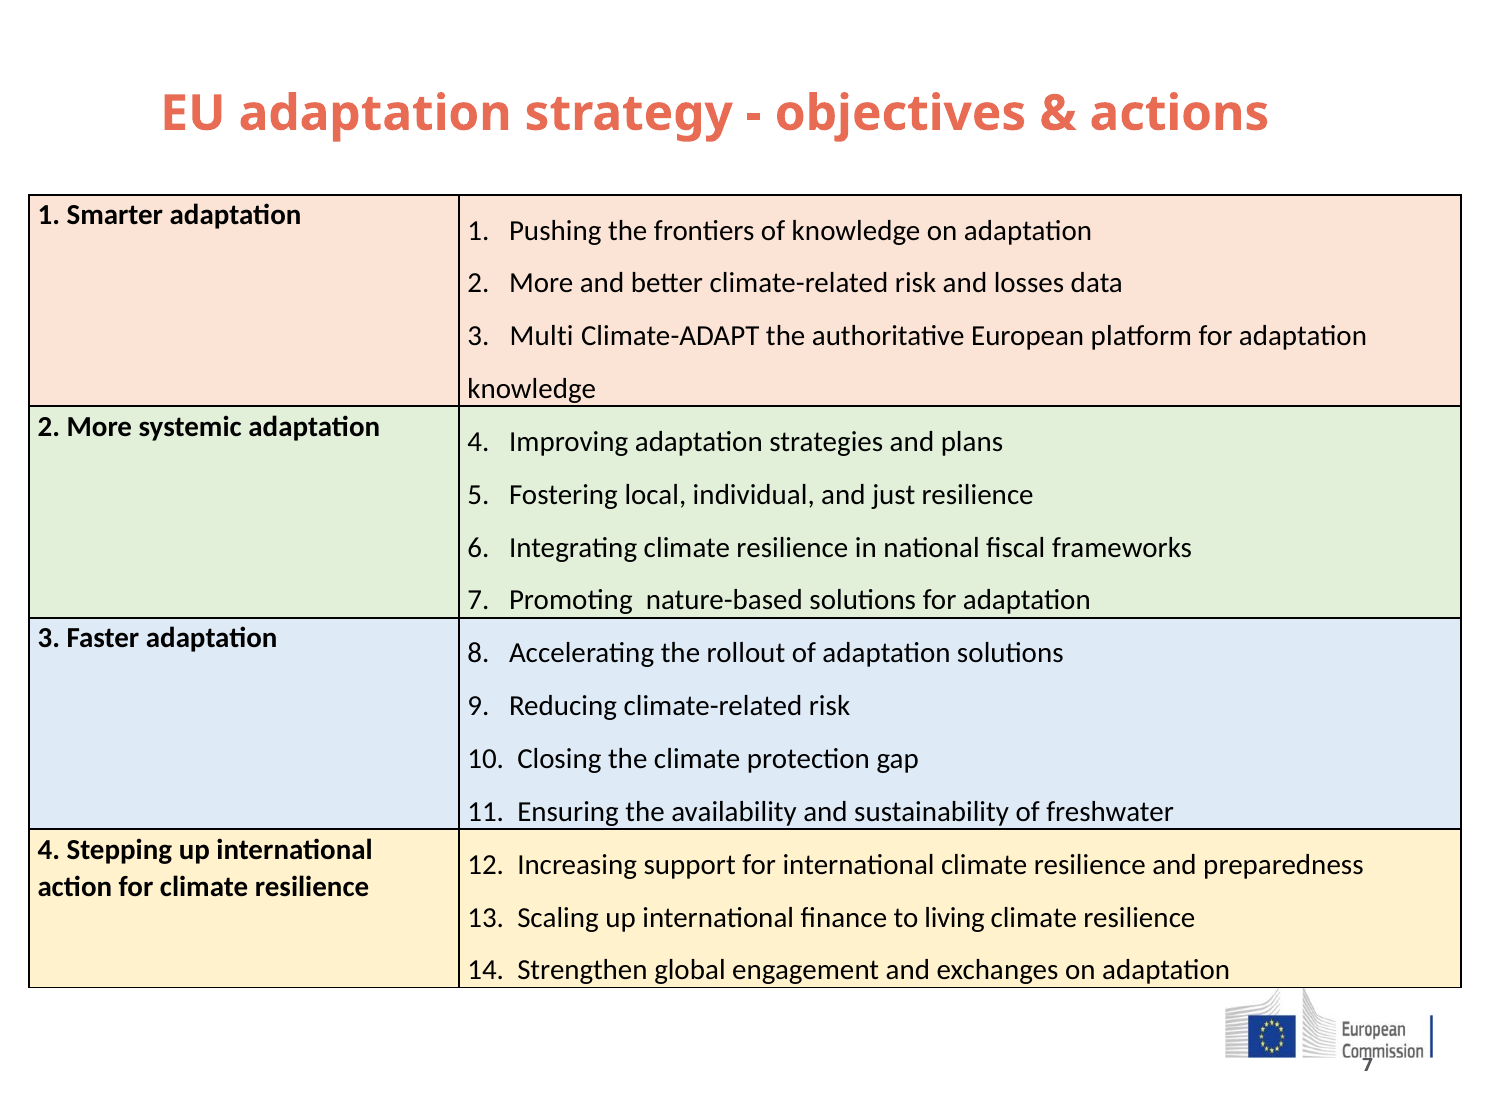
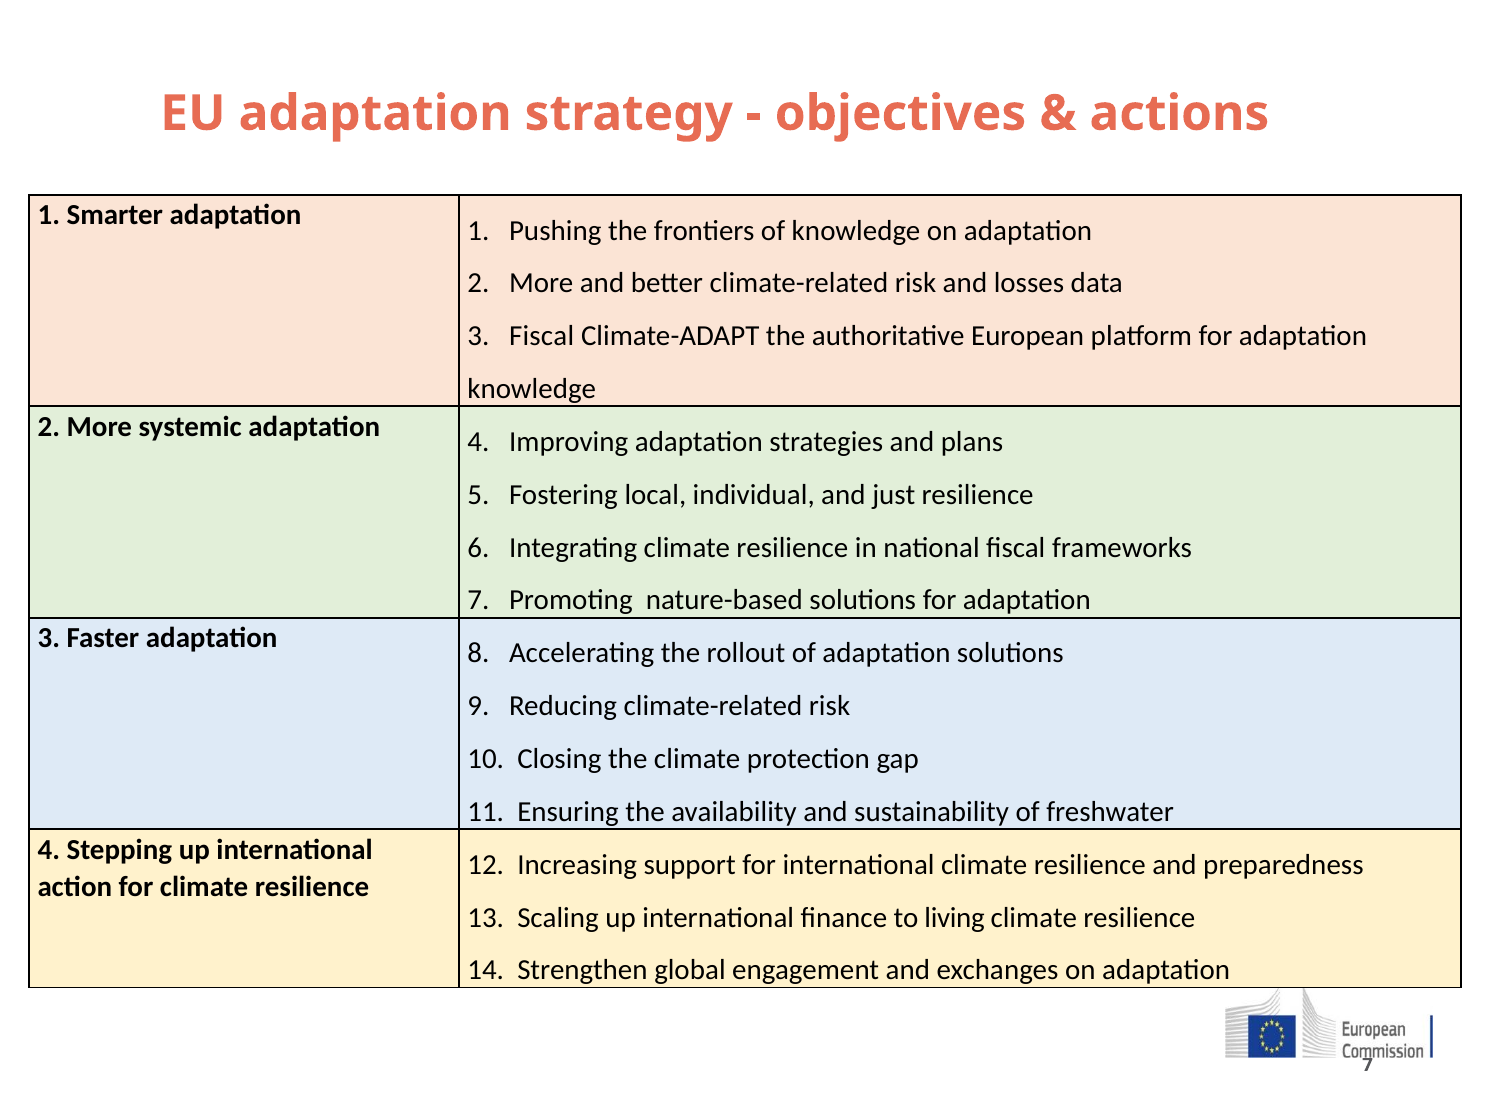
3 Multi: Multi -> Fiscal (542, 336)
